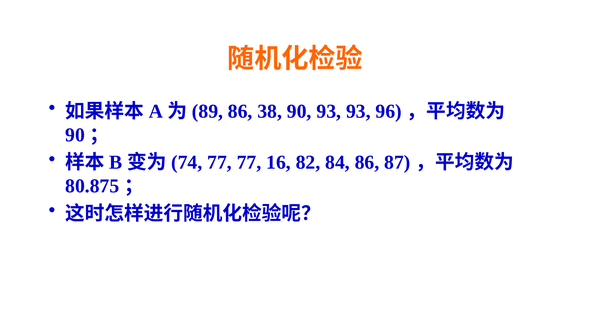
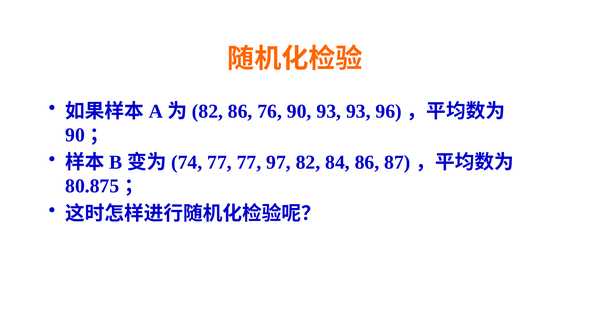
89: 89 -> 82 (208, 111)
38: 38 -> 76 (270, 111)
16: 16 -> 97 (279, 162)
